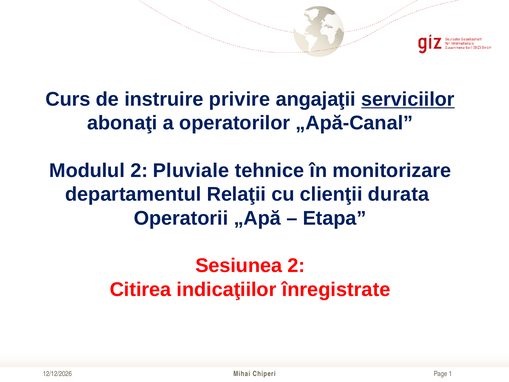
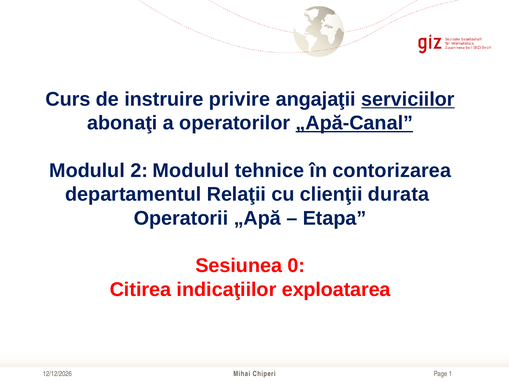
„Apă-Canal underline: none -> present (354, 123)
2 Pluviale: Pluviale -> Modulul (191, 171)
monitorizare: monitorizare -> contorizarea (392, 171)
Sesiunea 2: 2 -> 0 (296, 266)
înregistrate: înregistrate -> exploatarea (336, 289)
